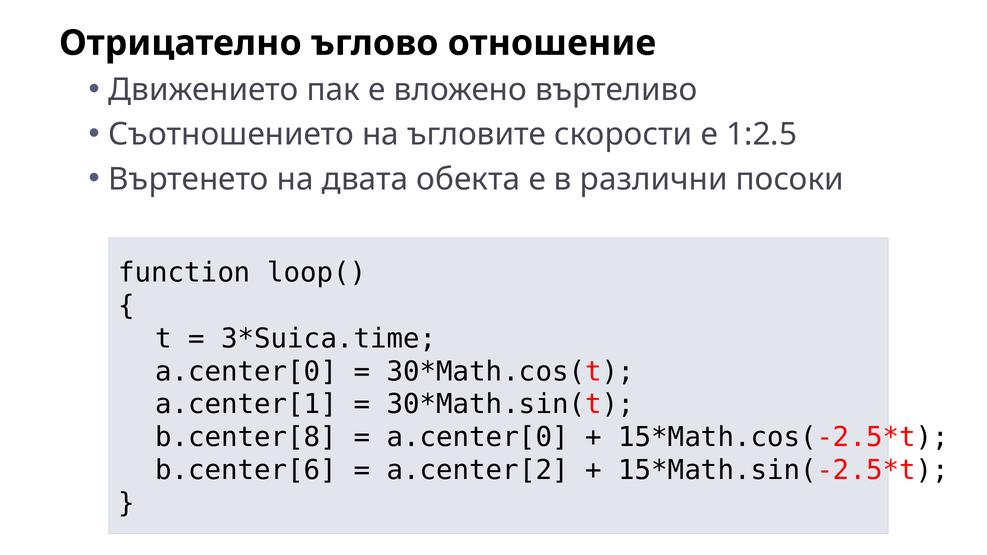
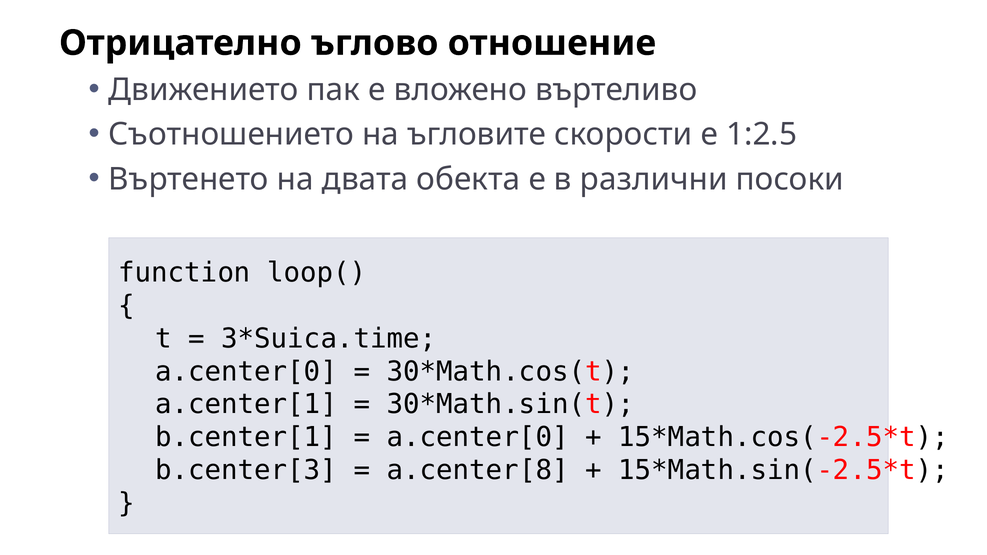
b.center[8: b.center[8 -> b.center[1 (246, 437)
b.center[6: b.center[6 -> b.center[3 (246, 470)
a.center[2: a.center[2 -> a.center[8 (478, 470)
